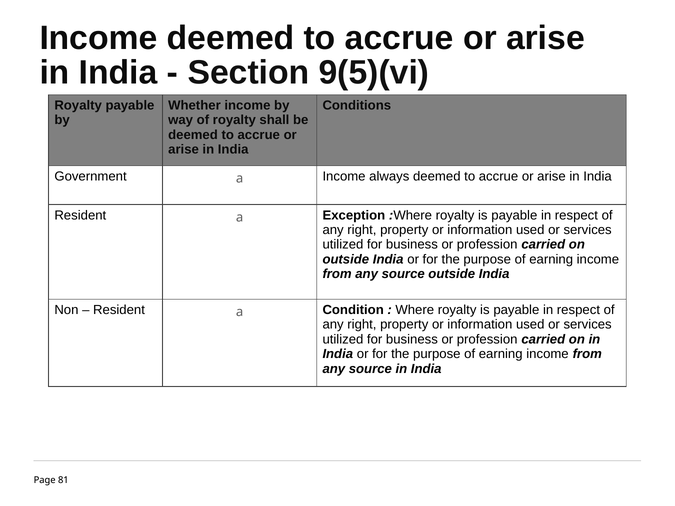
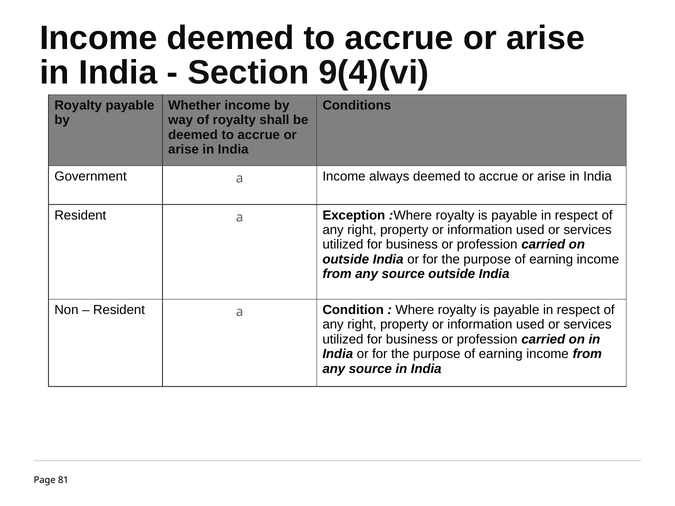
9(5)(vi: 9(5)(vi -> 9(4)(vi (374, 73)
